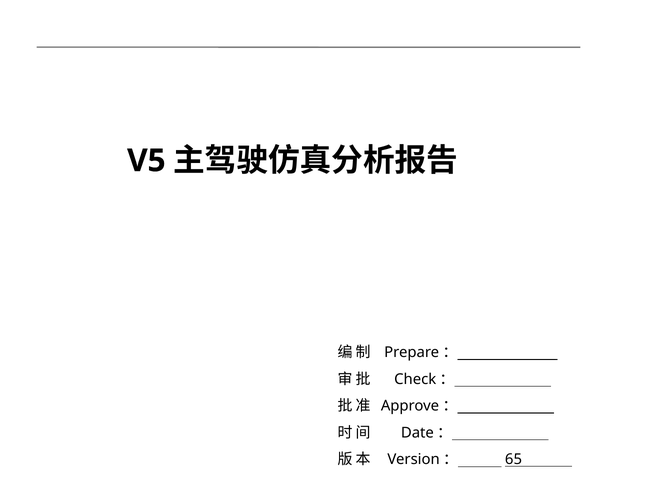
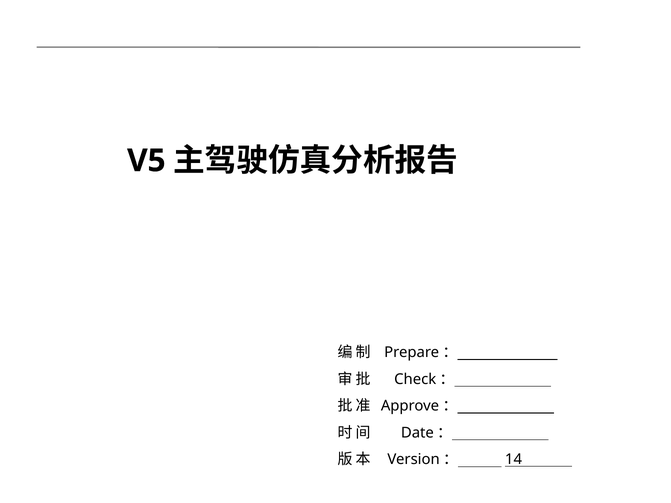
65: 65 -> 14 (514, 460)
